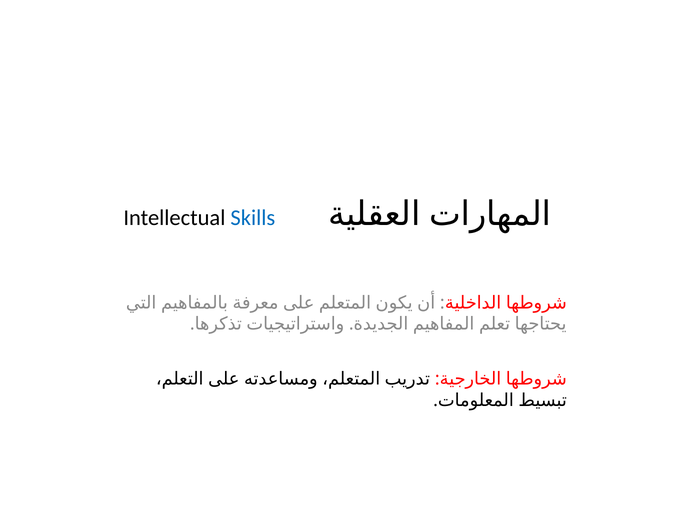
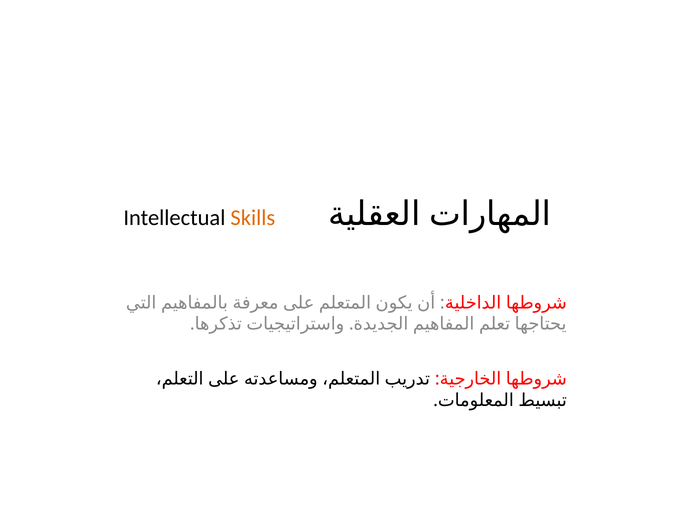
Skills colour: blue -> orange (253, 218)
